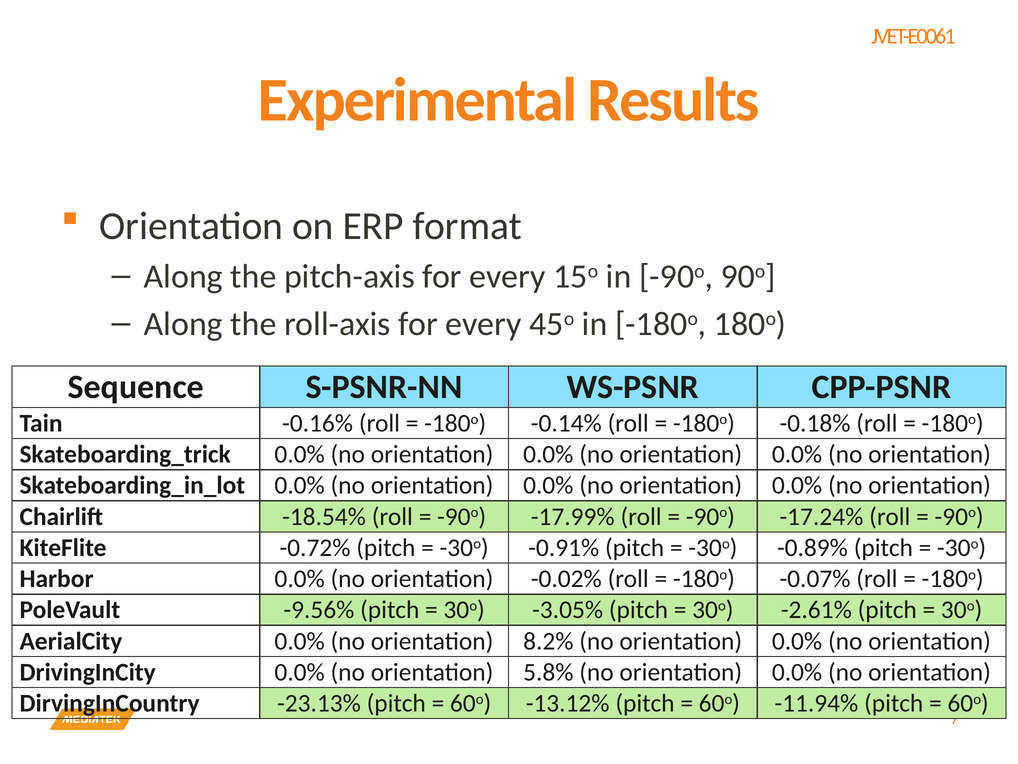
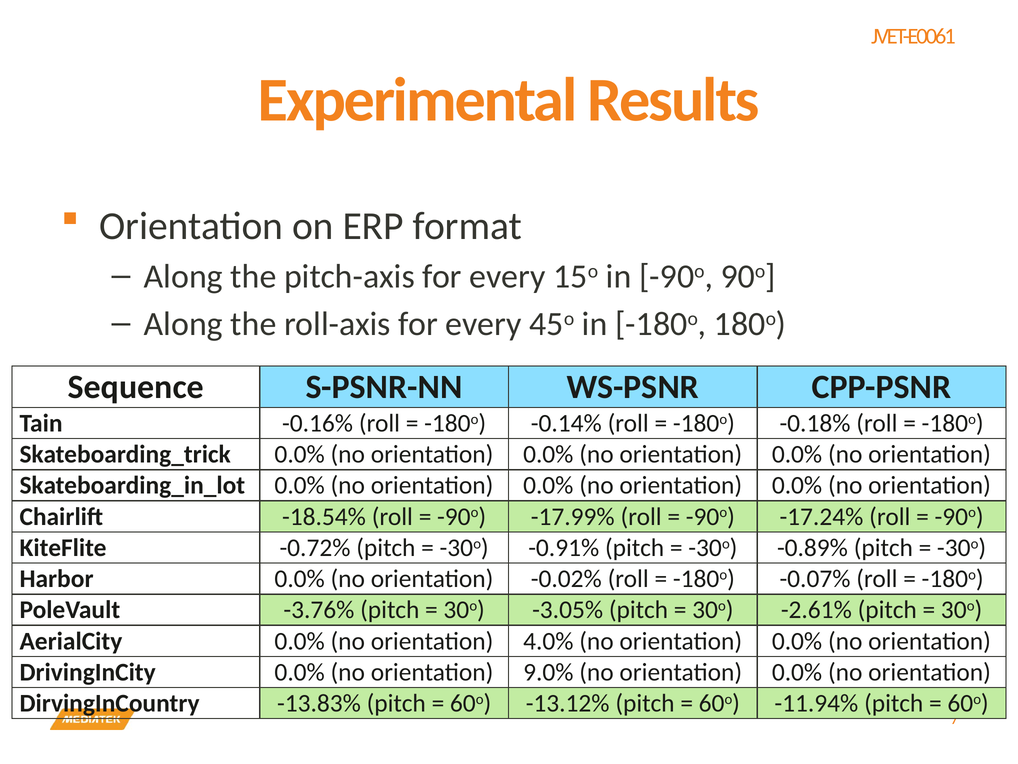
-9.56%: -9.56% -> -3.76% (319, 610)
8.2%: 8.2% -> 4.0% (548, 641)
5.8%: 5.8% -> 9.0% (548, 672)
-23.13%: -23.13% -> -13.83% (319, 703)
